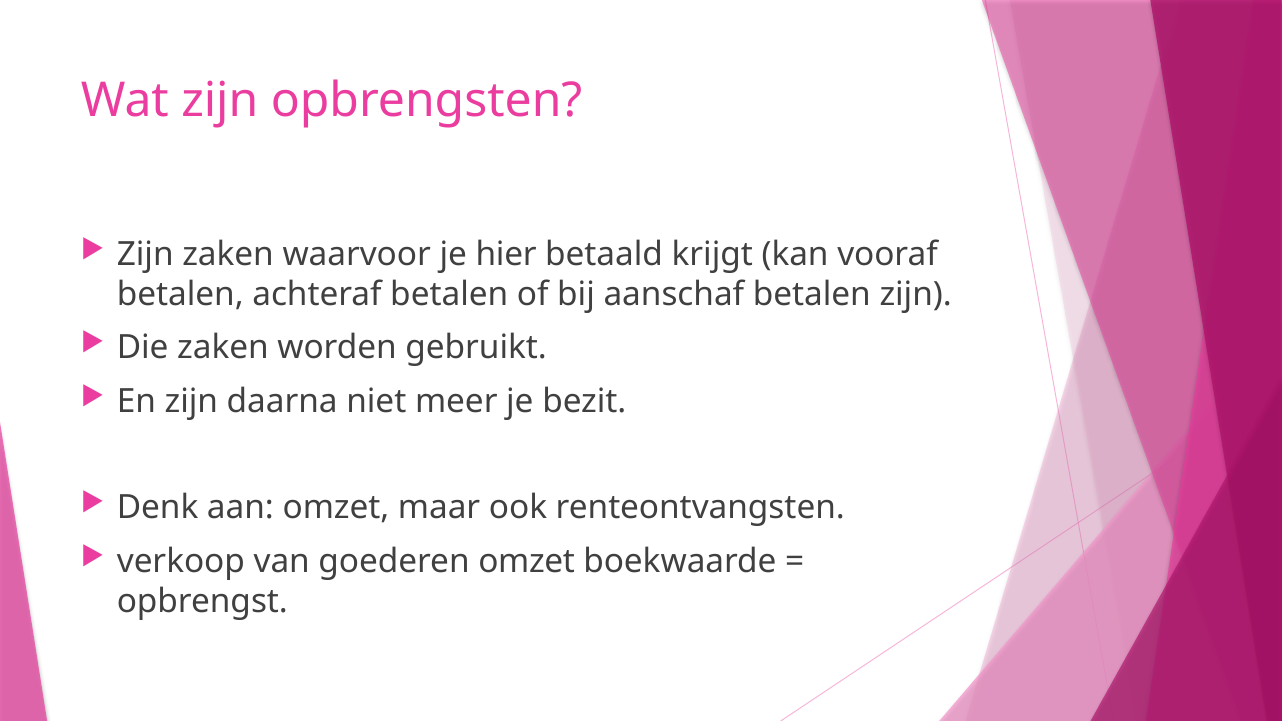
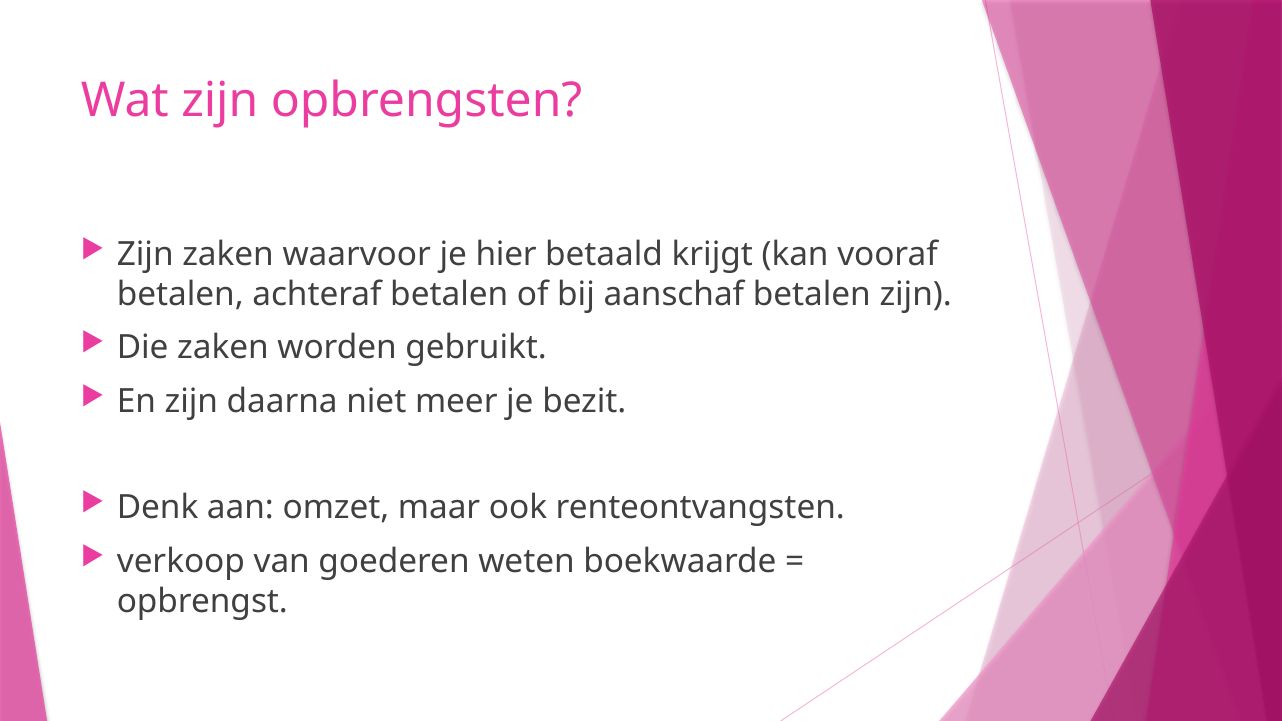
goederen omzet: omzet -> weten (527, 561)
